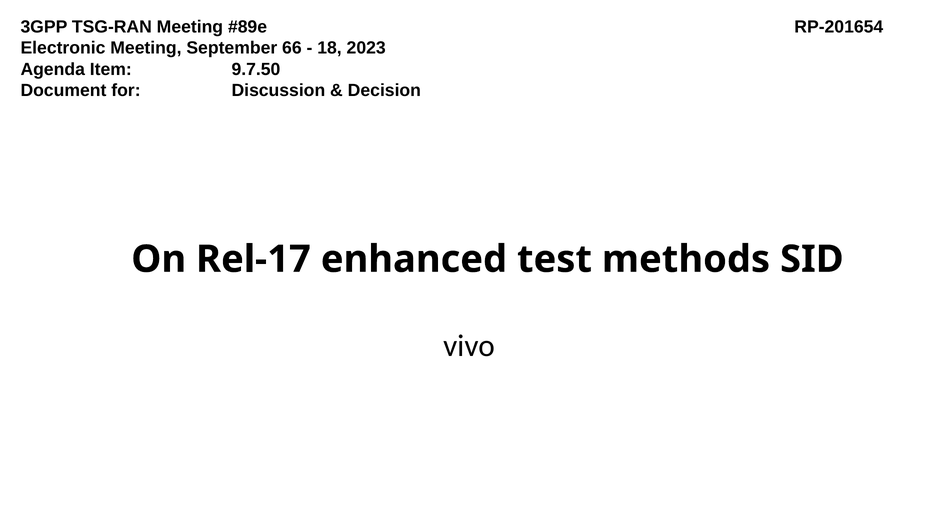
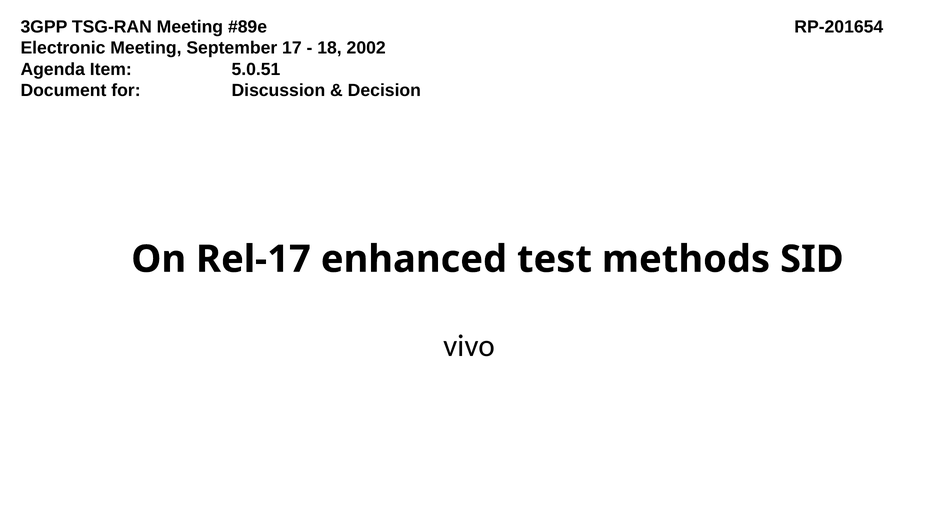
66: 66 -> 17 (292, 48)
2023: 2023 -> 2002 (366, 48)
9.7.50: 9.7.50 -> 5.0.51 (256, 69)
